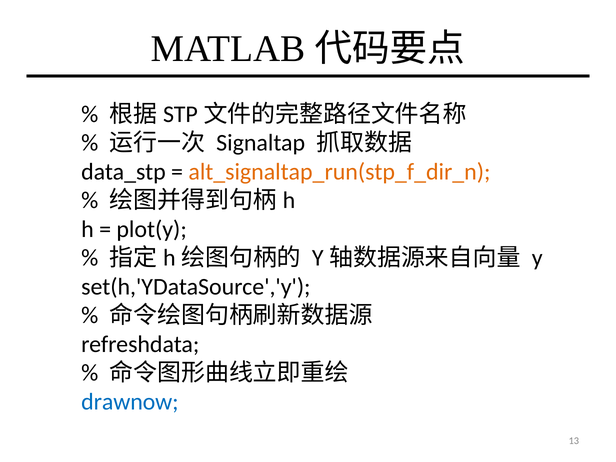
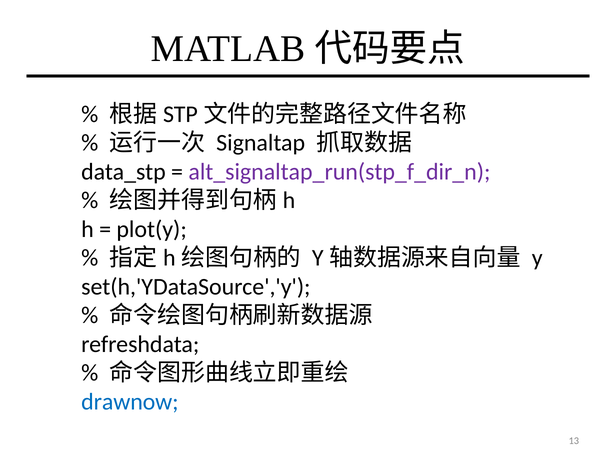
alt_signaltap_run(stp_f_dir_n colour: orange -> purple (339, 172)
